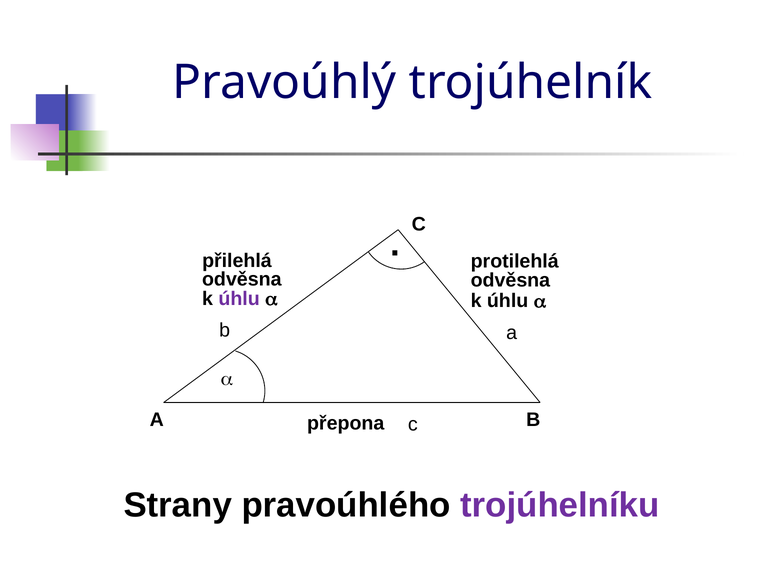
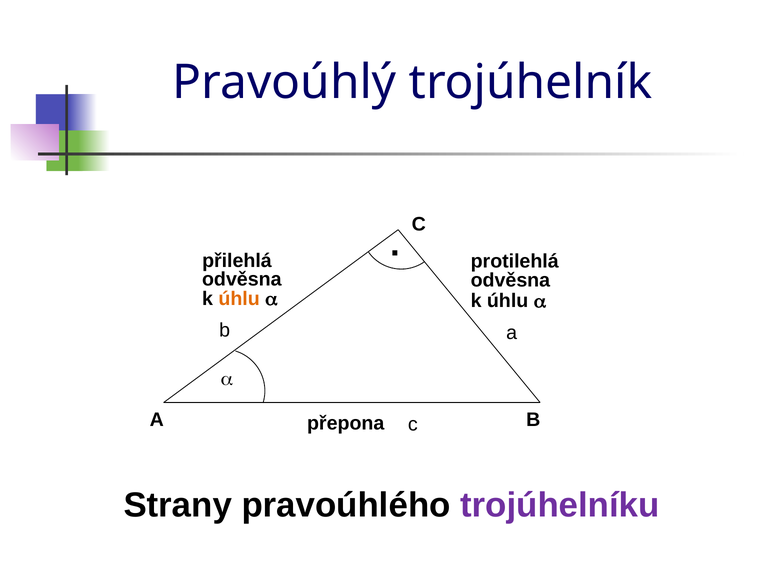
úhlu colour: purple -> orange (239, 299)
